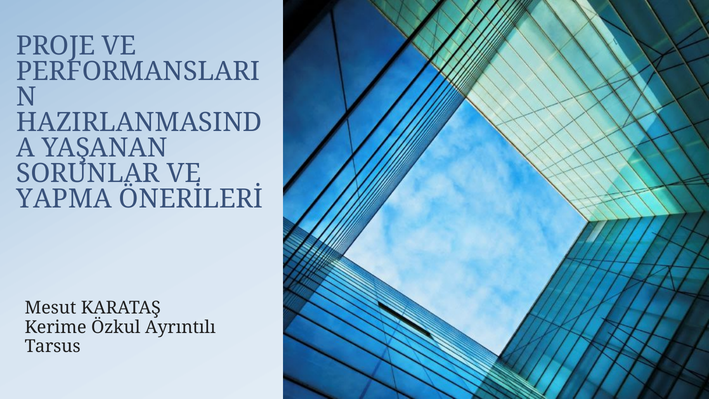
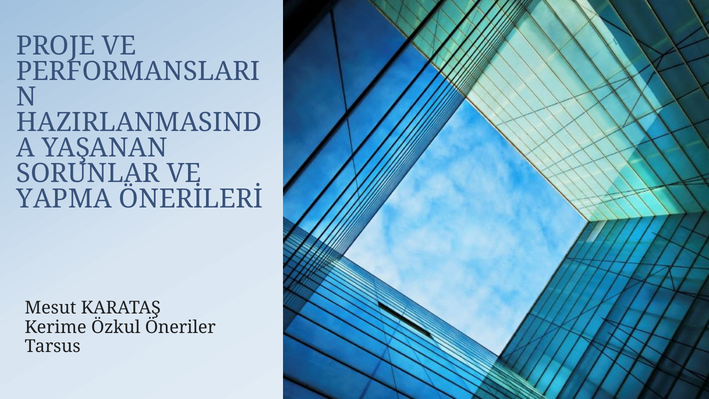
Ayrıntılı: Ayrıntılı -> Öneriler (180, 327)
